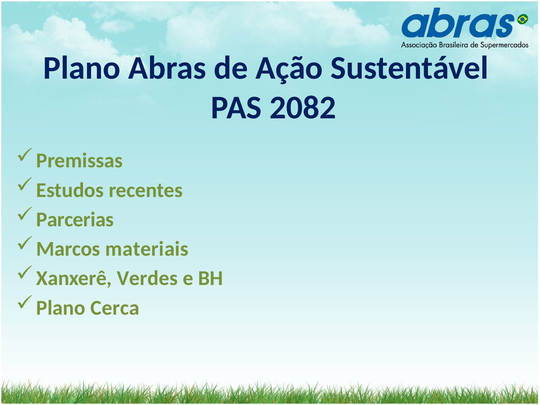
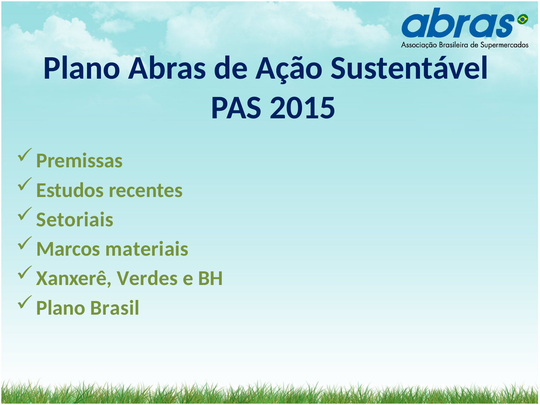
2082: 2082 -> 2015 (303, 108)
Parcerias: Parcerias -> Setoriais (75, 220)
Cerca: Cerca -> Brasil (115, 308)
